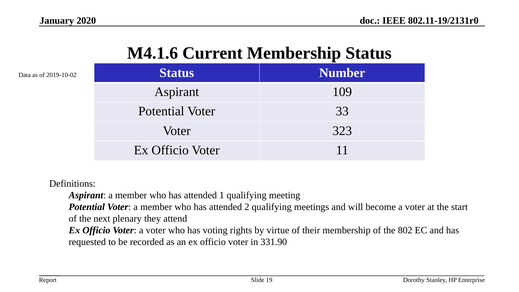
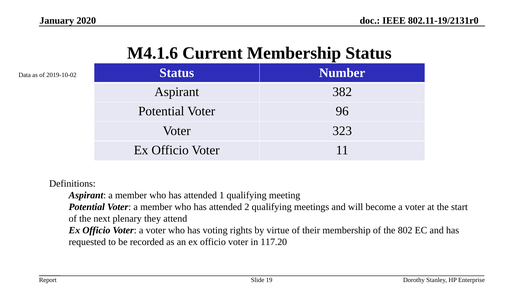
109: 109 -> 382 (342, 92)
33: 33 -> 96 (342, 111)
331.90: 331.90 -> 117.20 (274, 242)
